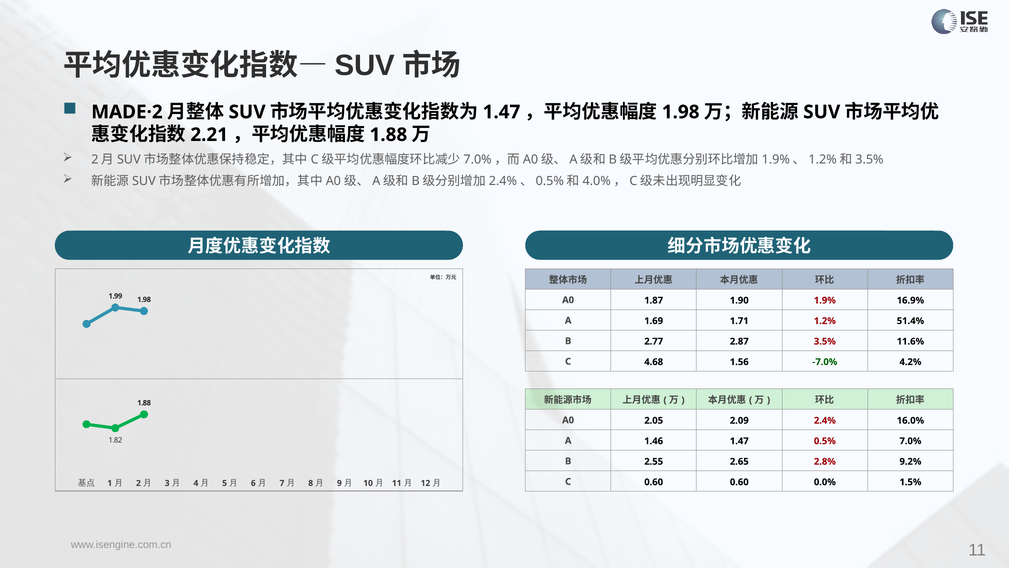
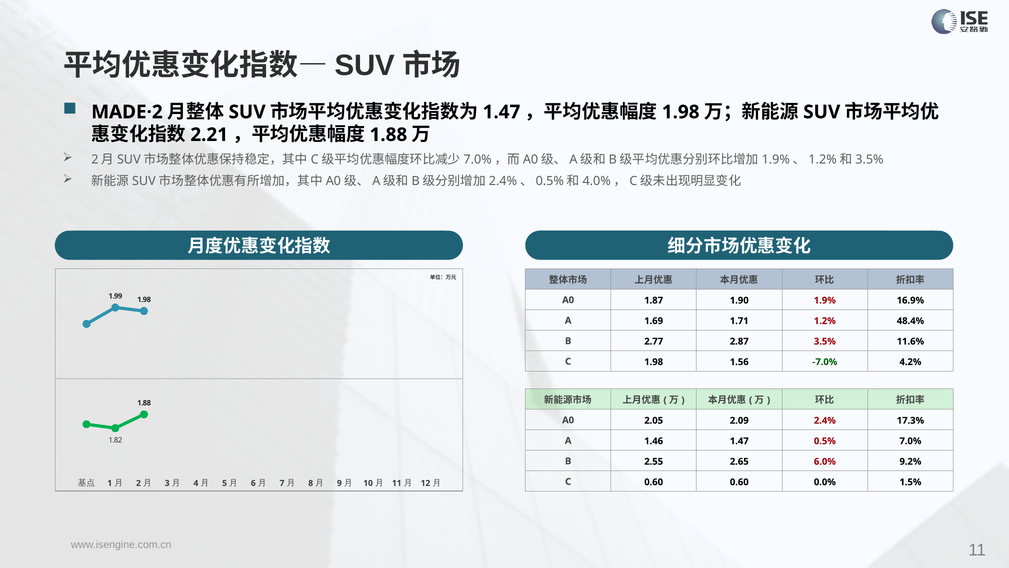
51.4%: 51.4% -> 48.4% (910, 321)
C 4.68: 4.68 -> 1.98 (654, 362)
16.0%: 16.0% -> 17.3% (910, 420)
2.8%: 2.8% -> 6.0% (825, 461)
